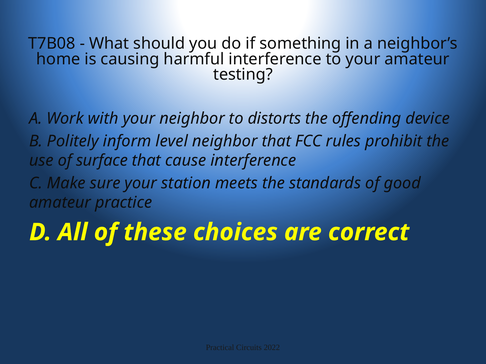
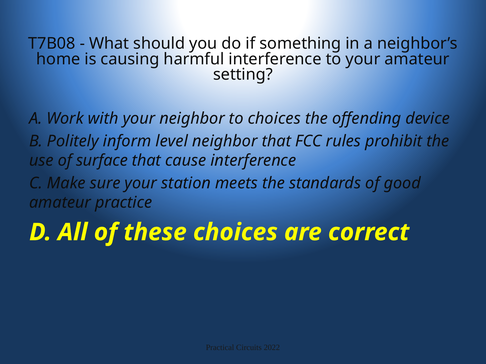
testing: testing -> setting (243, 75)
to distorts: distorts -> choices (274, 119)
